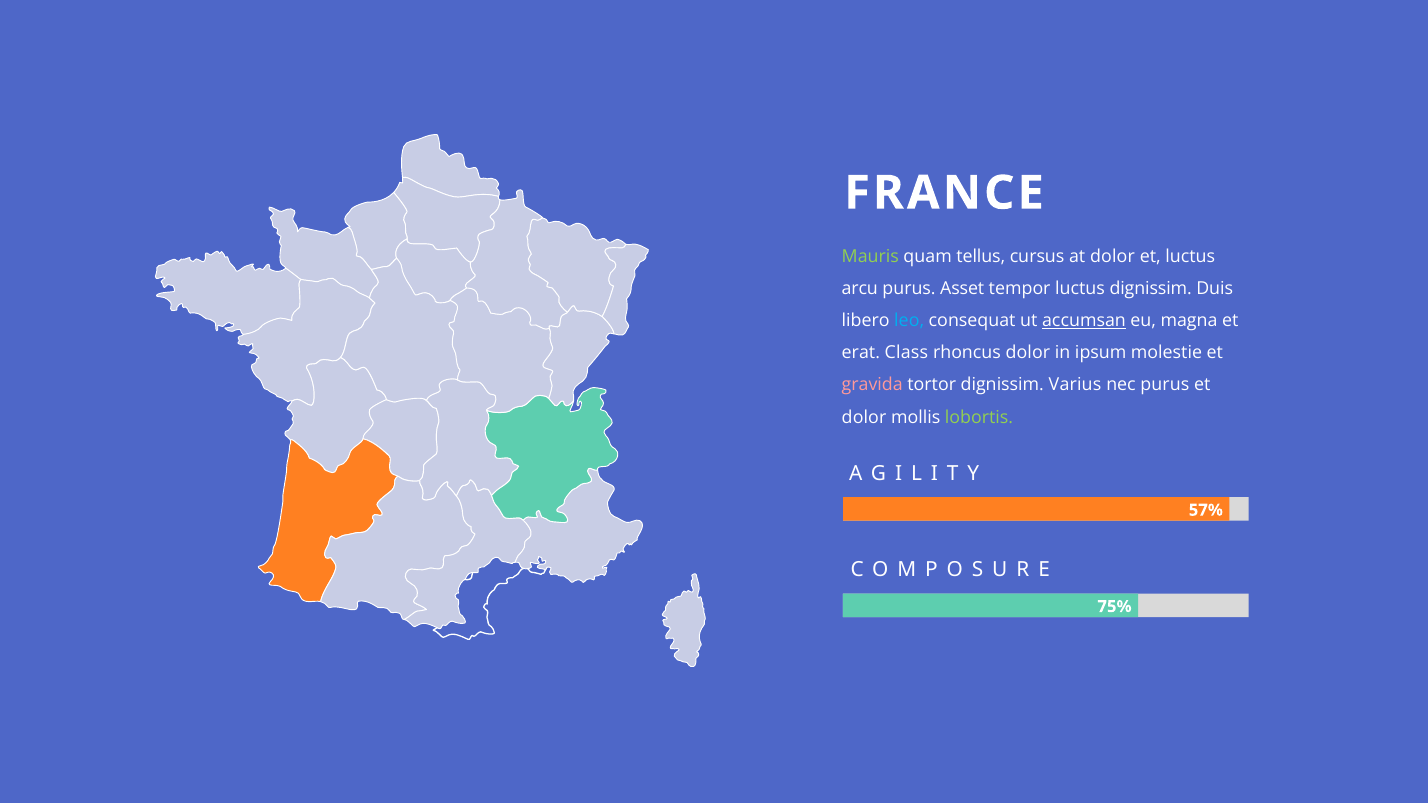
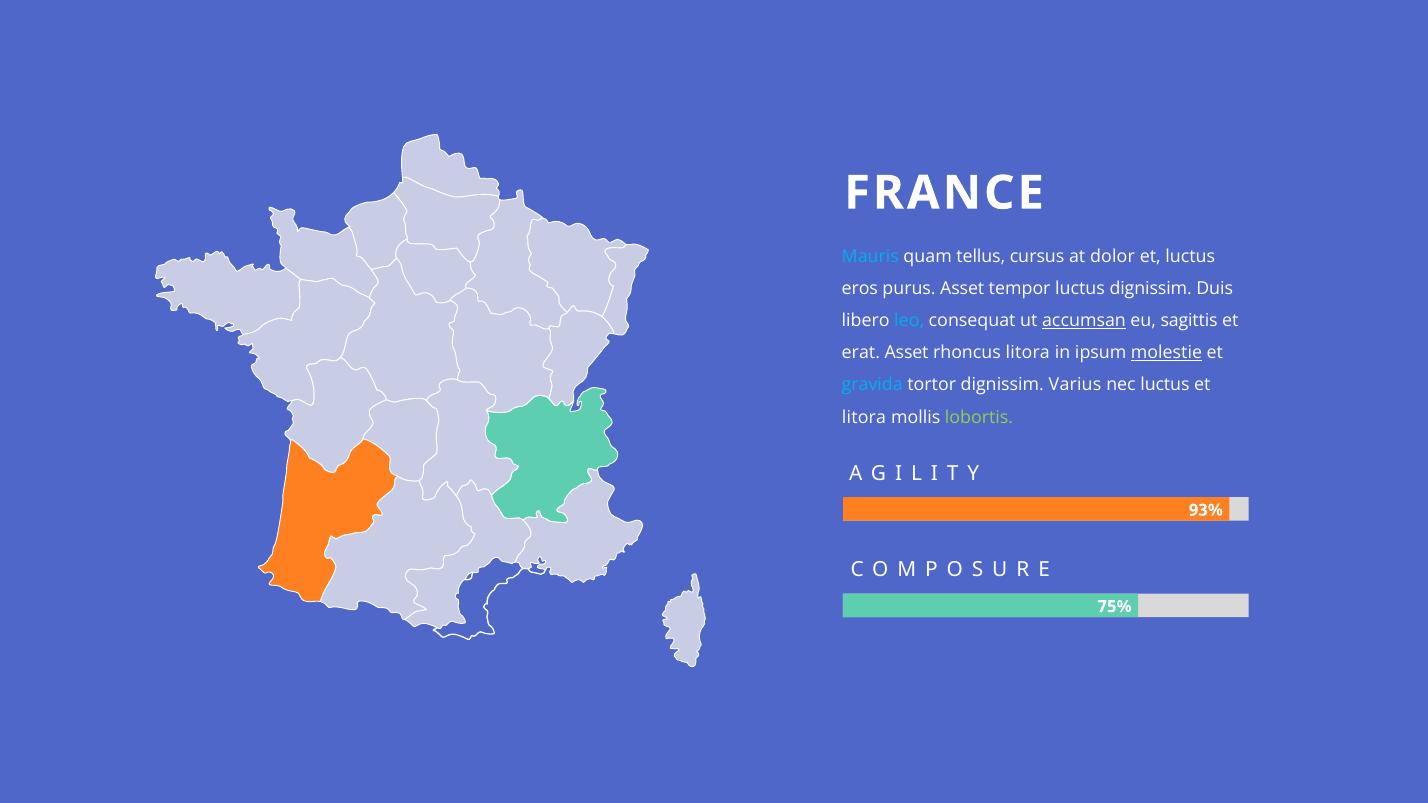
Mauris colour: light green -> light blue (870, 257)
arcu: arcu -> eros (860, 289)
magna: magna -> sagittis (1189, 321)
erat Class: Class -> Asset (907, 353)
rhoncus dolor: dolor -> litora (1028, 353)
molestie underline: none -> present (1167, 353)
gravida colour: pink -> light blue (872, 385)
nec purus: purus -> luctus (1165, 385)
dolor: dolor -> litora (864, 417)
57%: 57% -> 93% (1206, 510)
